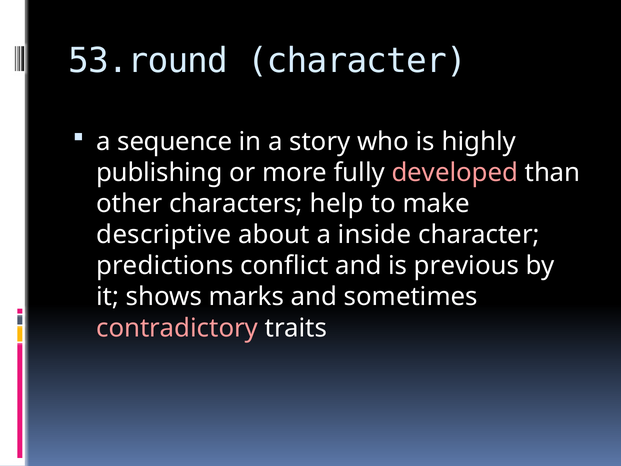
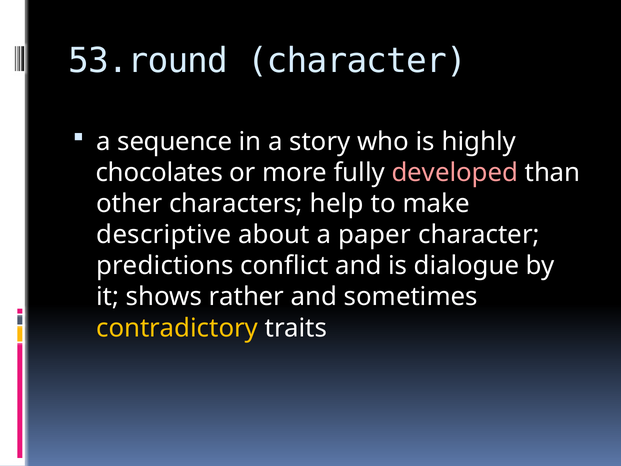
publishing: publishing -> chocolates (159, 173)
inside: inside -> paper (374, 235)
previous: previous -> dialogue (467, 266)
marks: marks -> rather (246, 297)
contradictory colour: pink -> yellow (177, 328)
